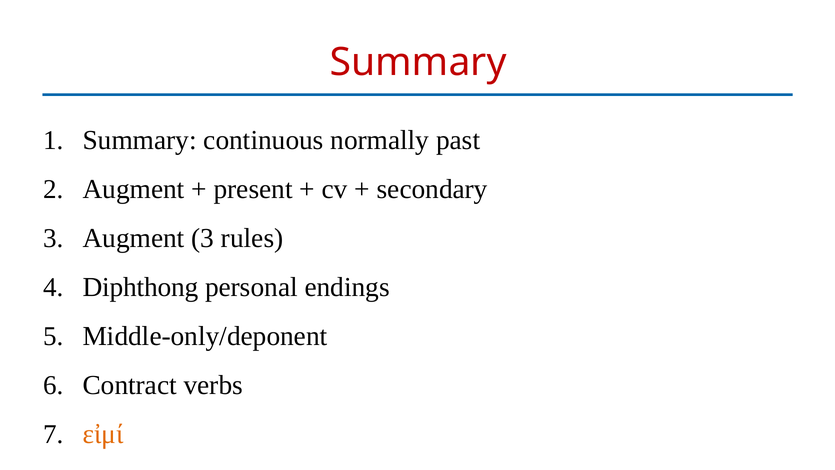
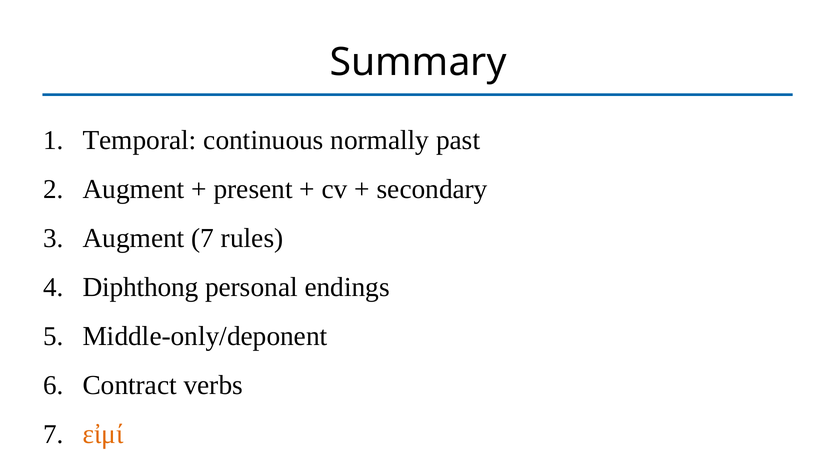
Summary colour: red -> black (418, 62)
Summary: Summary -> Temporal (140, 140)
Augment 3: 3 -> 7 (203, 238)
